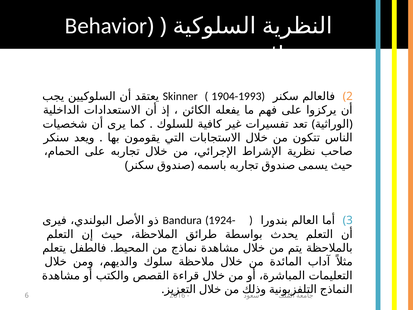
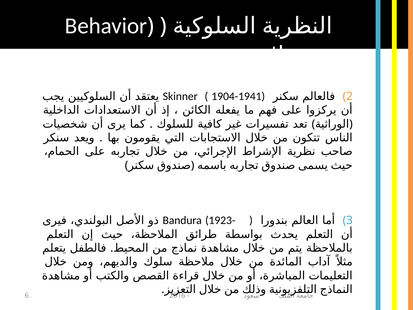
1904-1993: 1904-1993 -> 1904-1941 (238, 96)
1924-: 1924- -> 1923- (220, 220)
